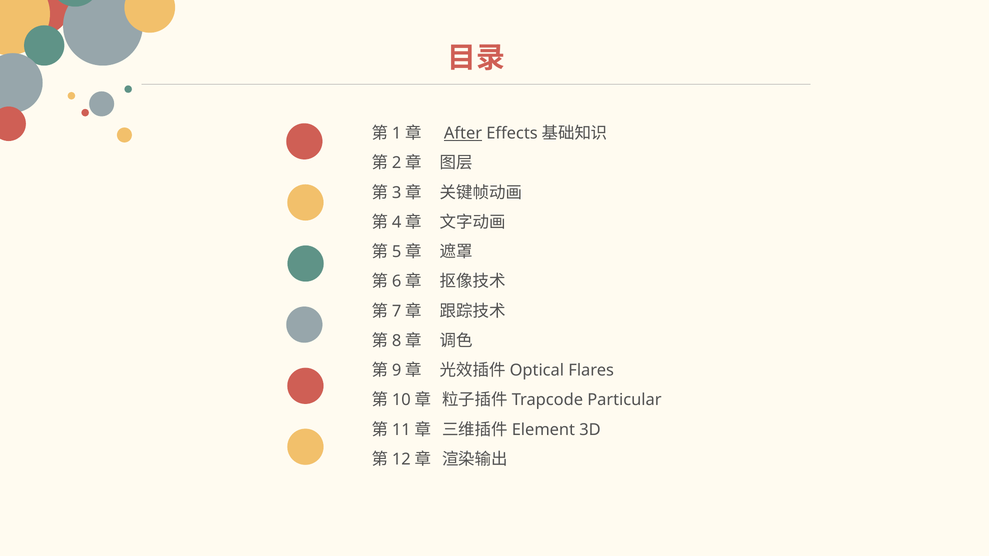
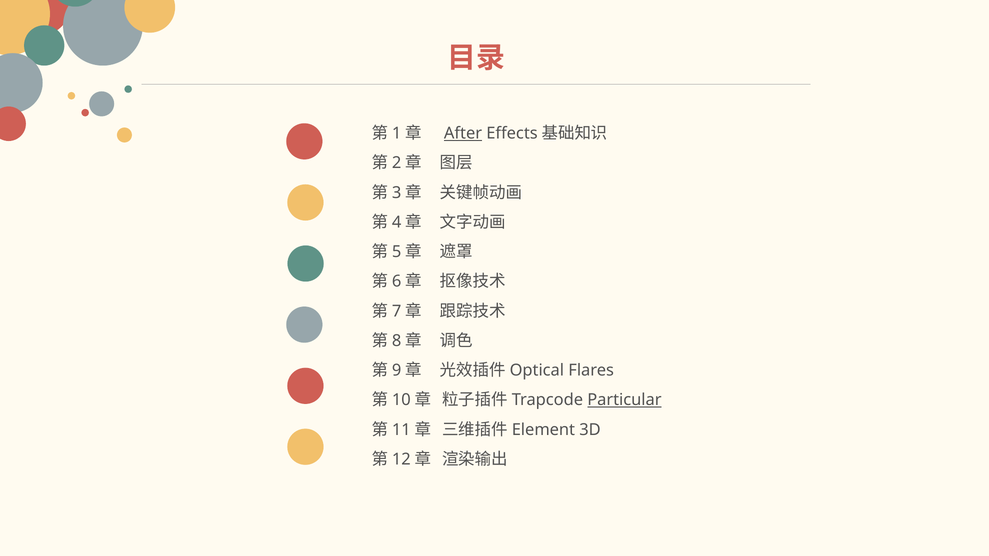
Particular underline: none -> present (624, 400)
